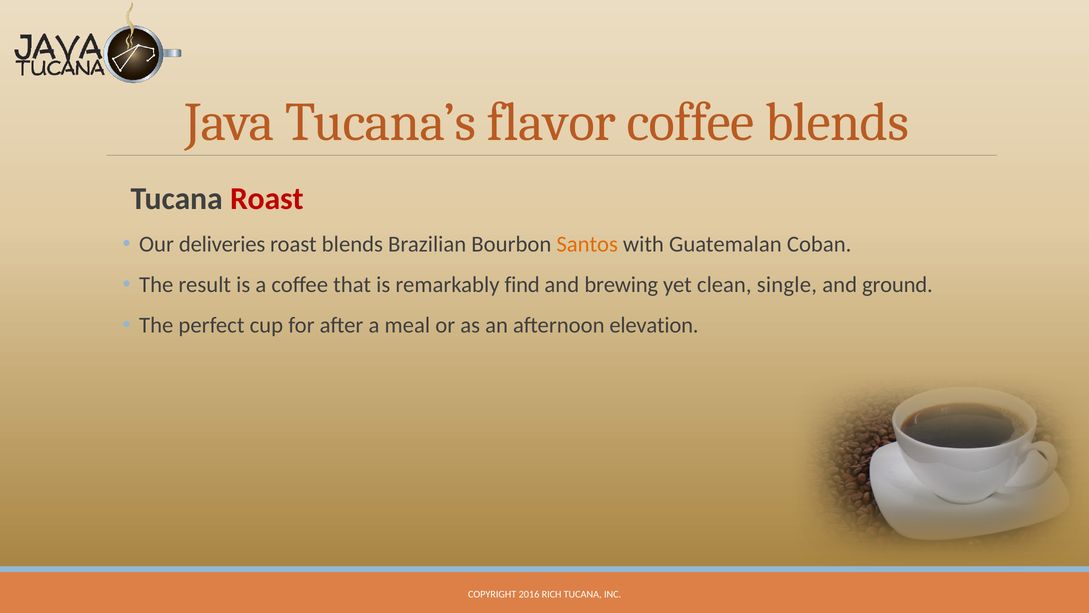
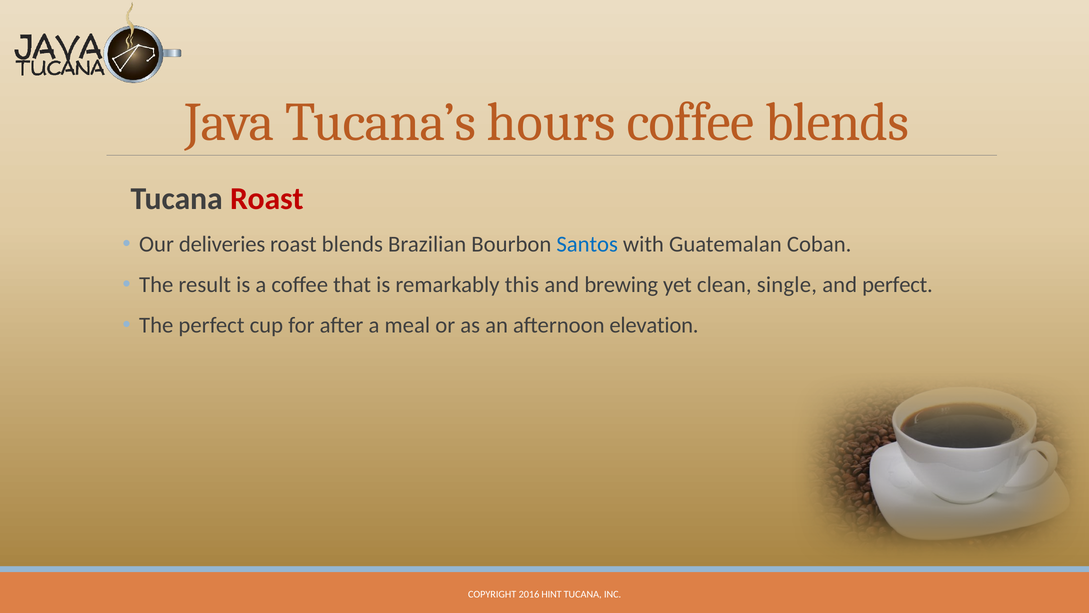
flavor: flavor -> hours (551, 122)
Santos colour: orange -> blue (587, 244)
find: find -> this (522, 284)
and ground: ground -> perfect (897, 284)
RICH: RICH -> HINT (552, 594)
